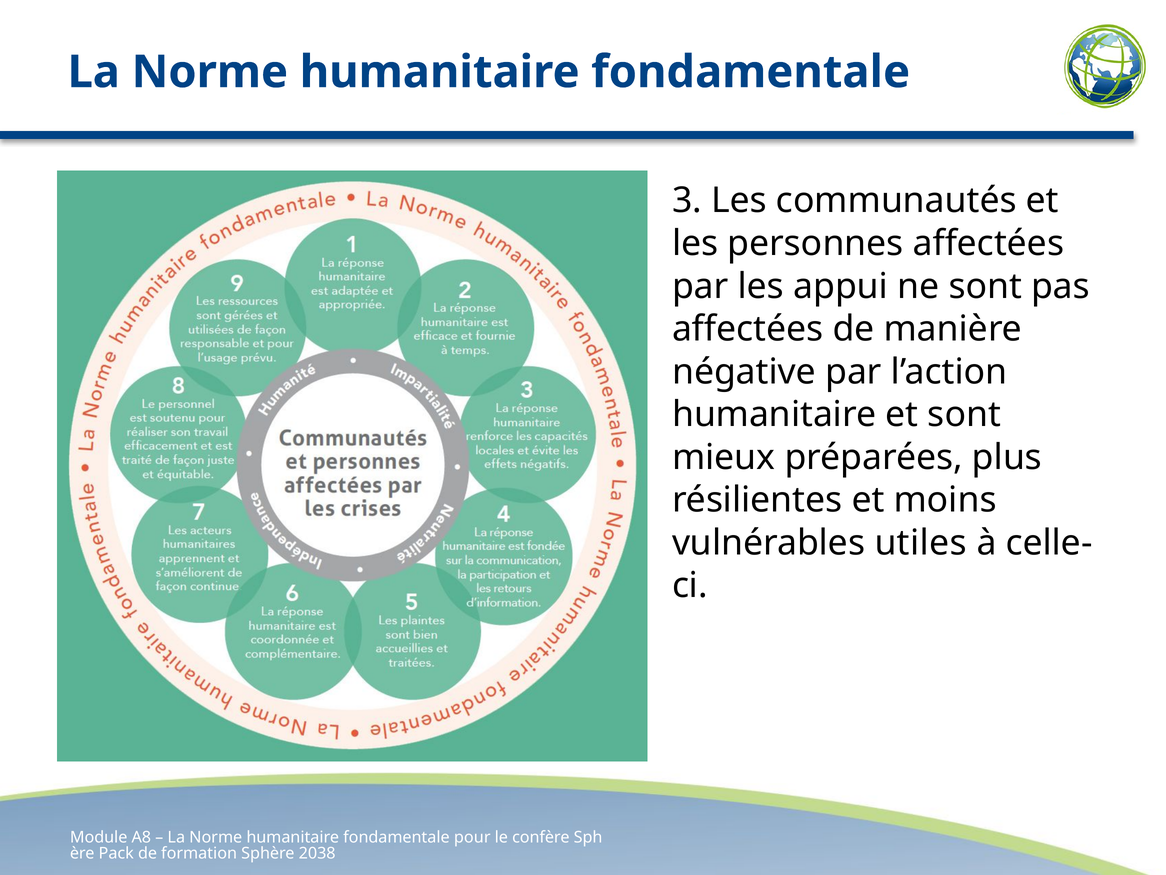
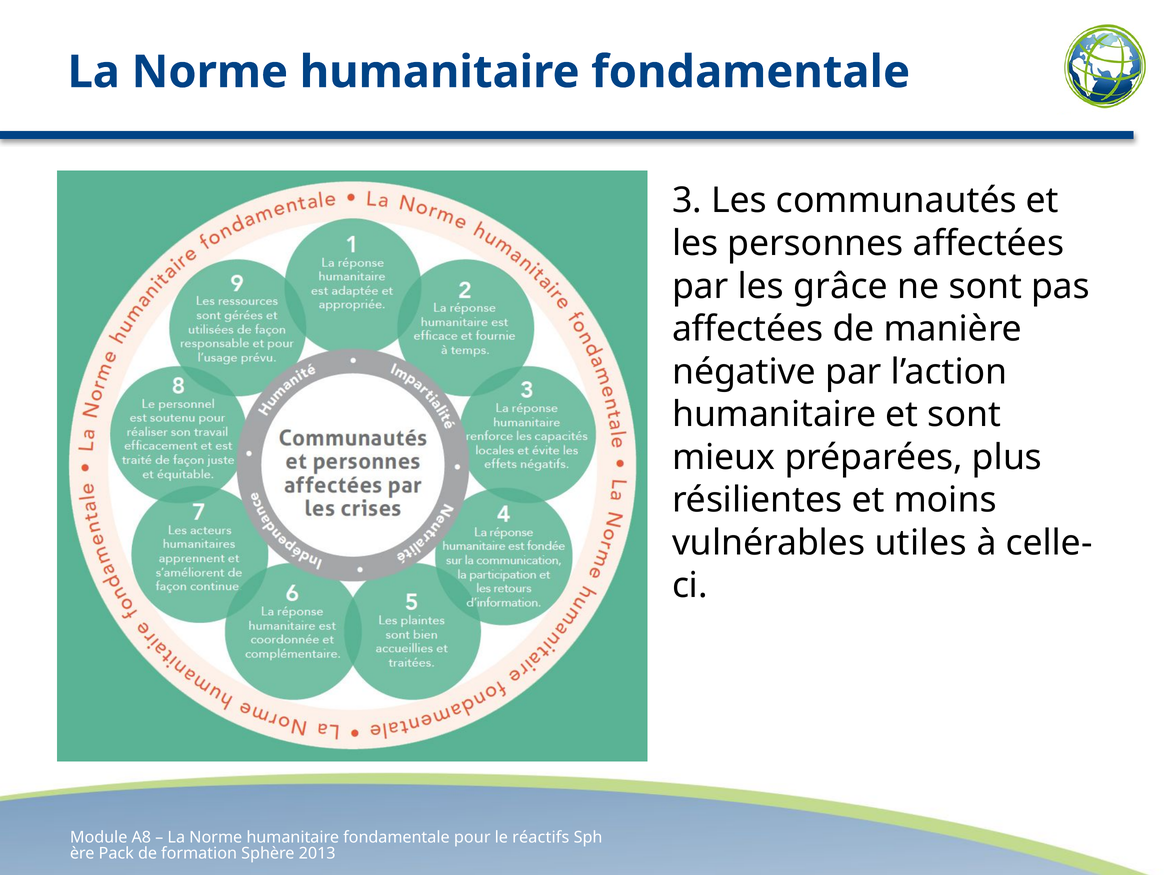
appui: appui -> grâce (841, 286)
confère: confère -> réactifs (541, 837)
2038: 2038 -> 2013 (317, 853)
